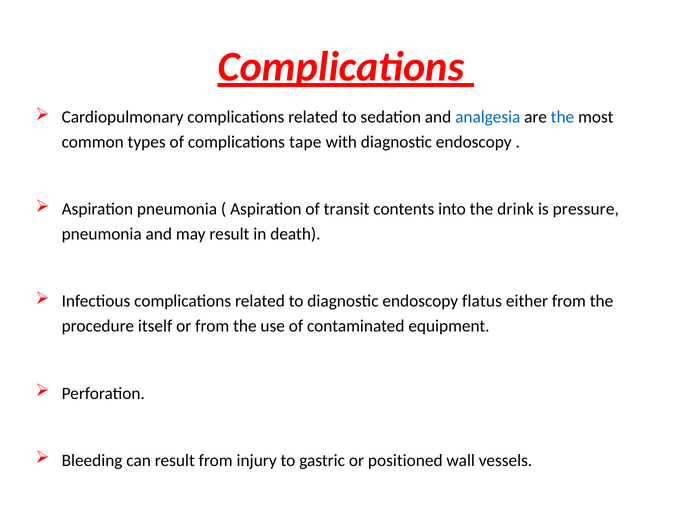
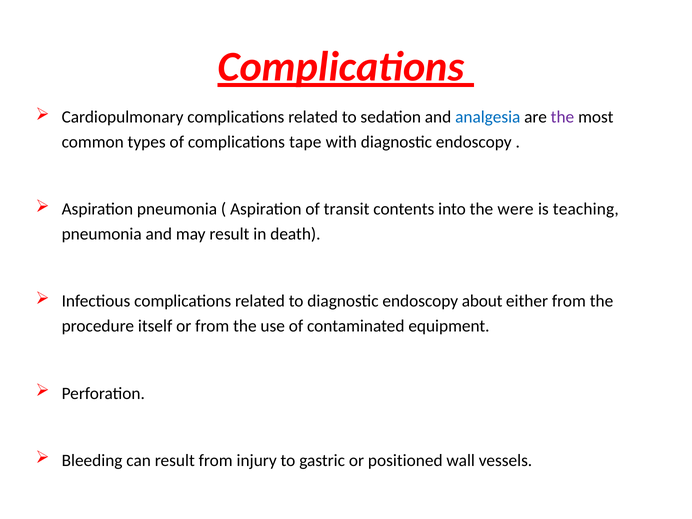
the colour: blue -> purple (562, 117)
drink: drink -> were (516, 209)
pressure: pressure -> teaching (586, 209)
flatus: flatus -> about (482, 301)
